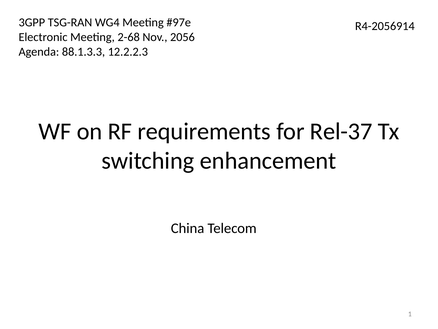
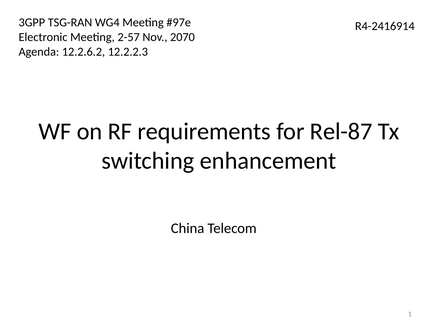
R4-2056914: R4-2056914 -> R4-2416914 (385, 26)
2-68: 2-68 -> 2-57 (129, 37)
2056: 2056 -> 2070 (182, 37)
88.1.3.3: 88.1.3.3 -> 12.2.6.2 (84, 52)
Rel-37: Rel-37 -> Rel-87 (341, 131)
